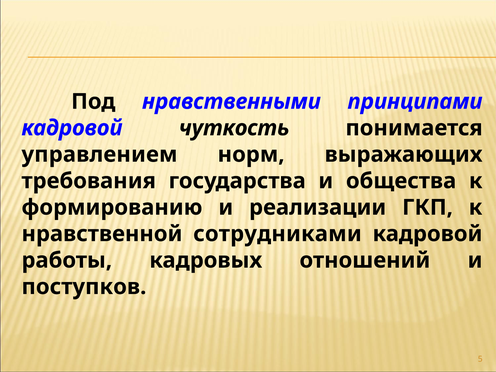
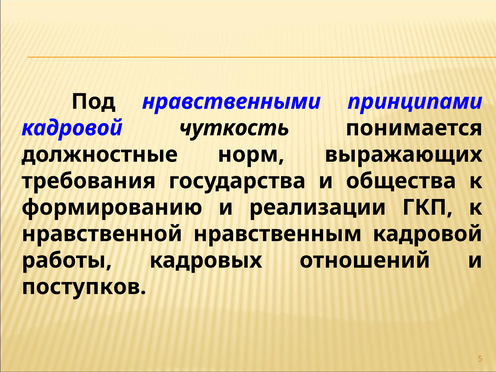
управлением: управлением -> должностные (100, 154)
сотрудниками: сотрудниками -> нравственным (278, 234)
